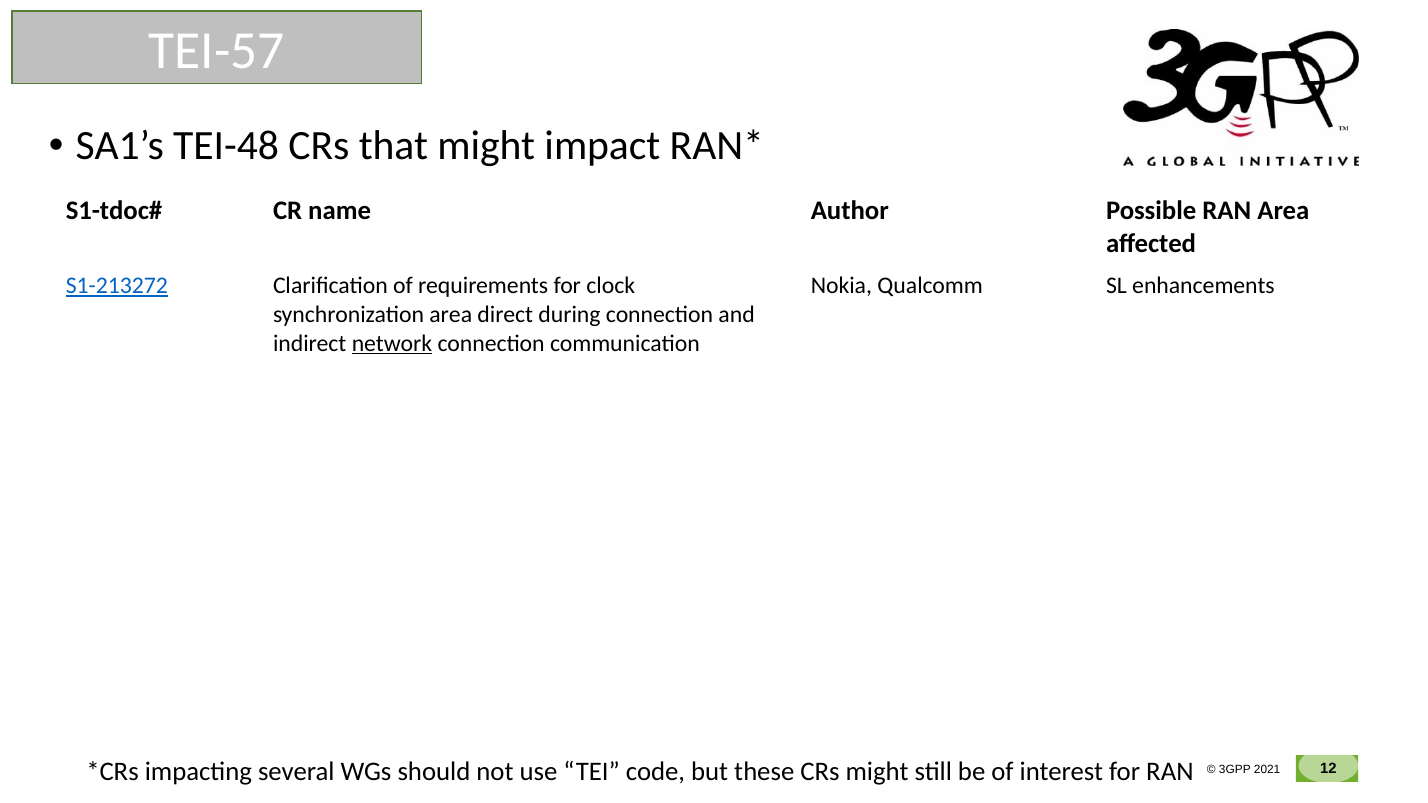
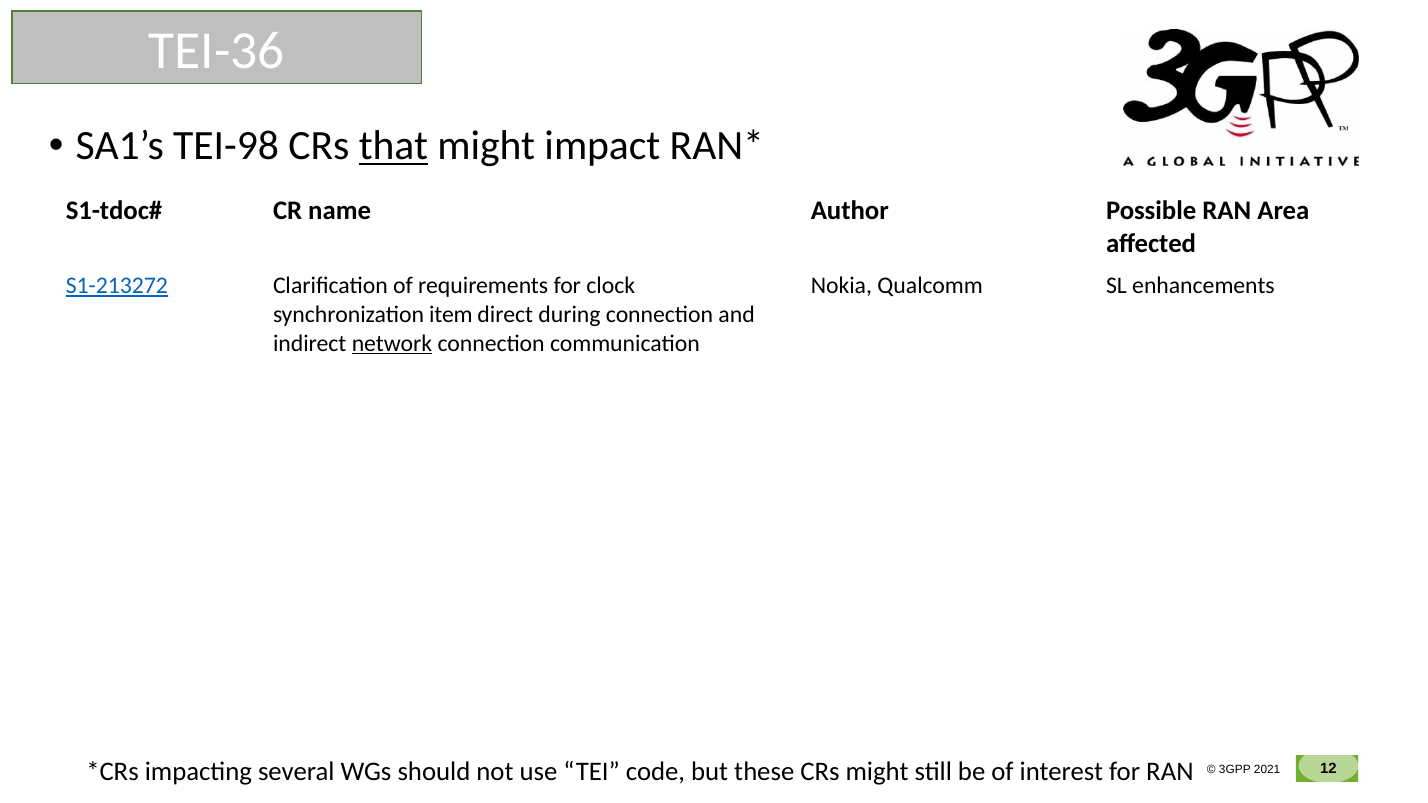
TEI-57: TEI-57 -> TEI-36 (217, 51)
TEI-48: TEI-48 -> TEI-98 (226, 146)
that underline: none -> present (393, 146)
synchronization area: area -> item (451, 315)
